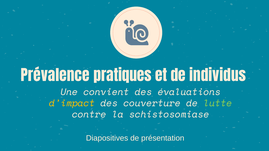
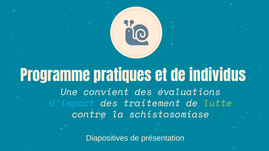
Prévalence: Prévalence -> Programme (55, 76)
d’impact colour: yellow -> light blue (72, 103)
couverture: couverture -> traitement (152, 103)
